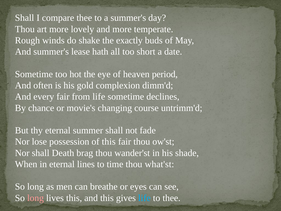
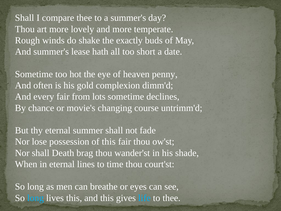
period: period -> penny (165, 74)
from life: life -> lots (99, 97)
what'st: what'st -> court'st (159, 164)
long colour: pink -> light blue (35, 198)
